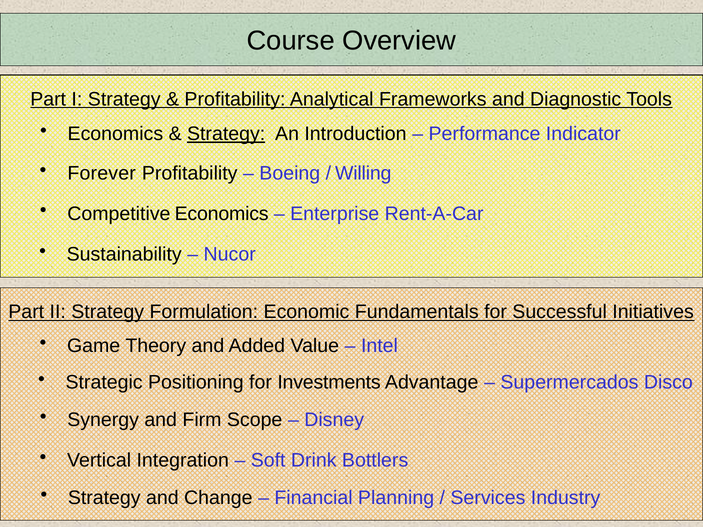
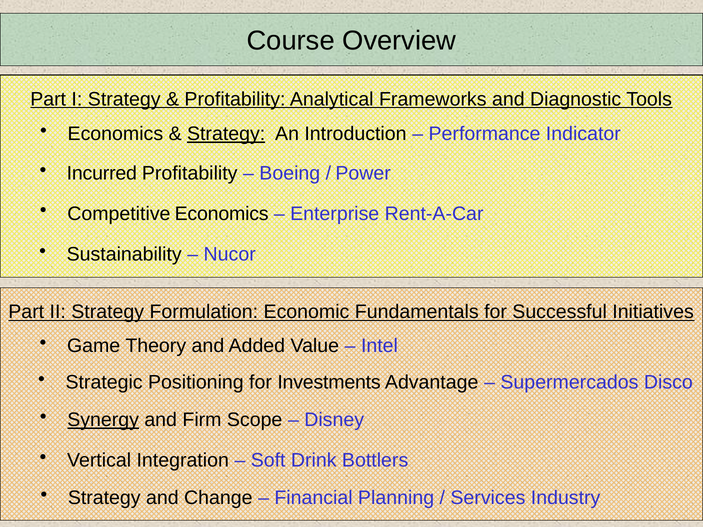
Forever: Forever -> Incurred (102, 173)
Willing: Willing -> Power (363, 173)
Synergy underline: none -> present (103, 420)
